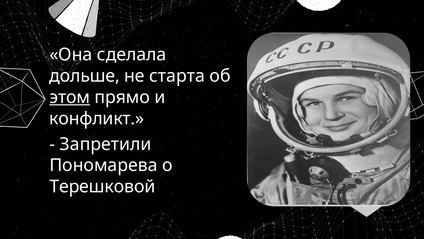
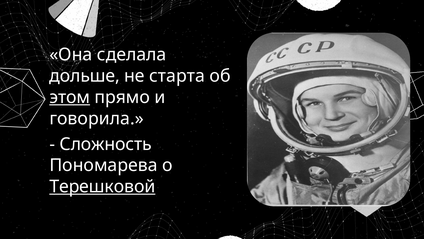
конфликт: конфликт -> говорила (97, 118)
Запретили: Запретили -> Сложность (106, 144)
Терешковой underline: none -> present (102, 186)
